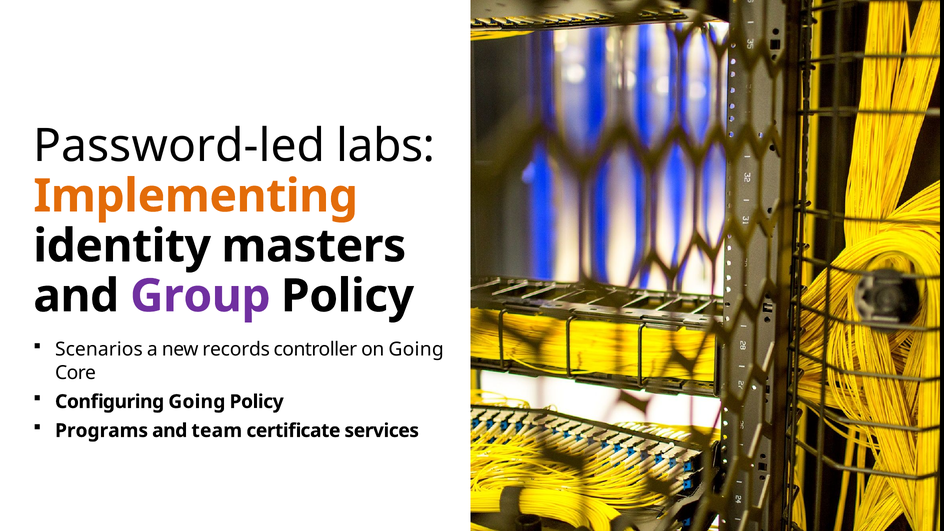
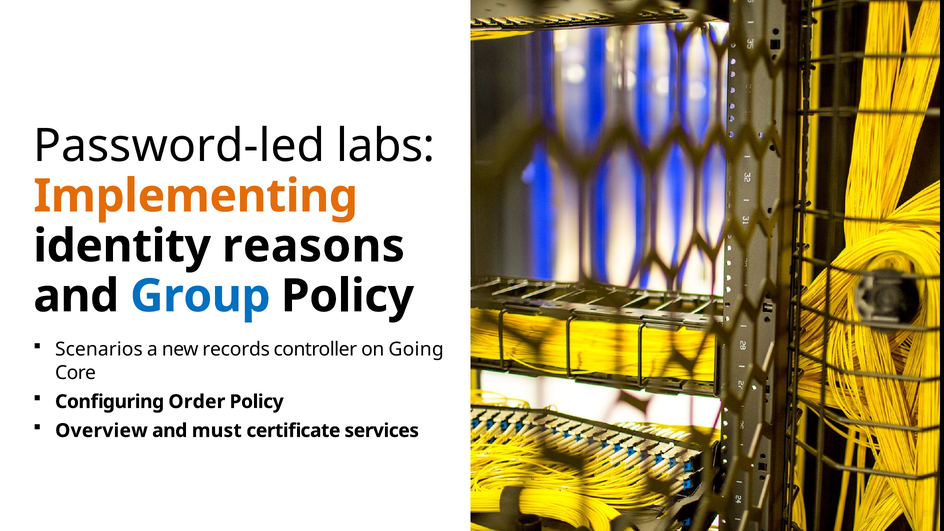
masters: masters -> reasons (313, 246)
Group colour: purple -> blue (200, 296)
Configuring Going: Going -> Order (197, 402)
Programs: Programs -> Overview (101, 431)
team: team -> must (217, 431)
